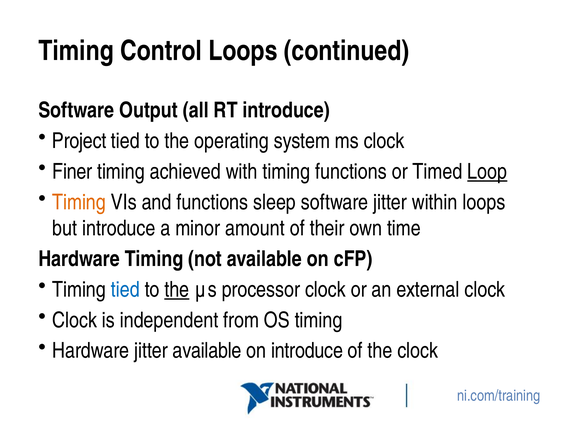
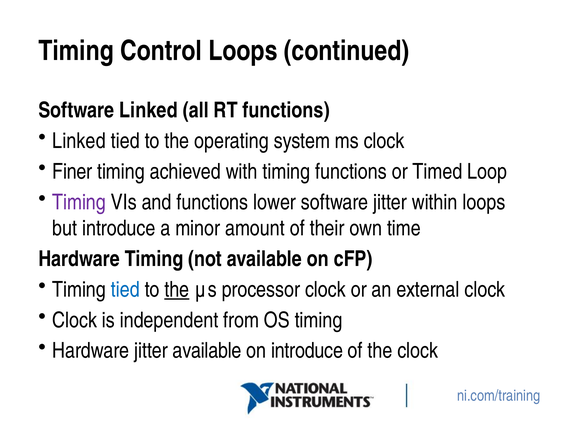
Software Output: Output -> Linked (148, 111)
RT introduce: introduce -> functions (286, 111)
Project: Project -> Linked (79, 141)
Loop underline: present -> none (487, 172)
Timing colour: orange -> purple (79, 202)
sleep: sleep -> lower (275, 202)
